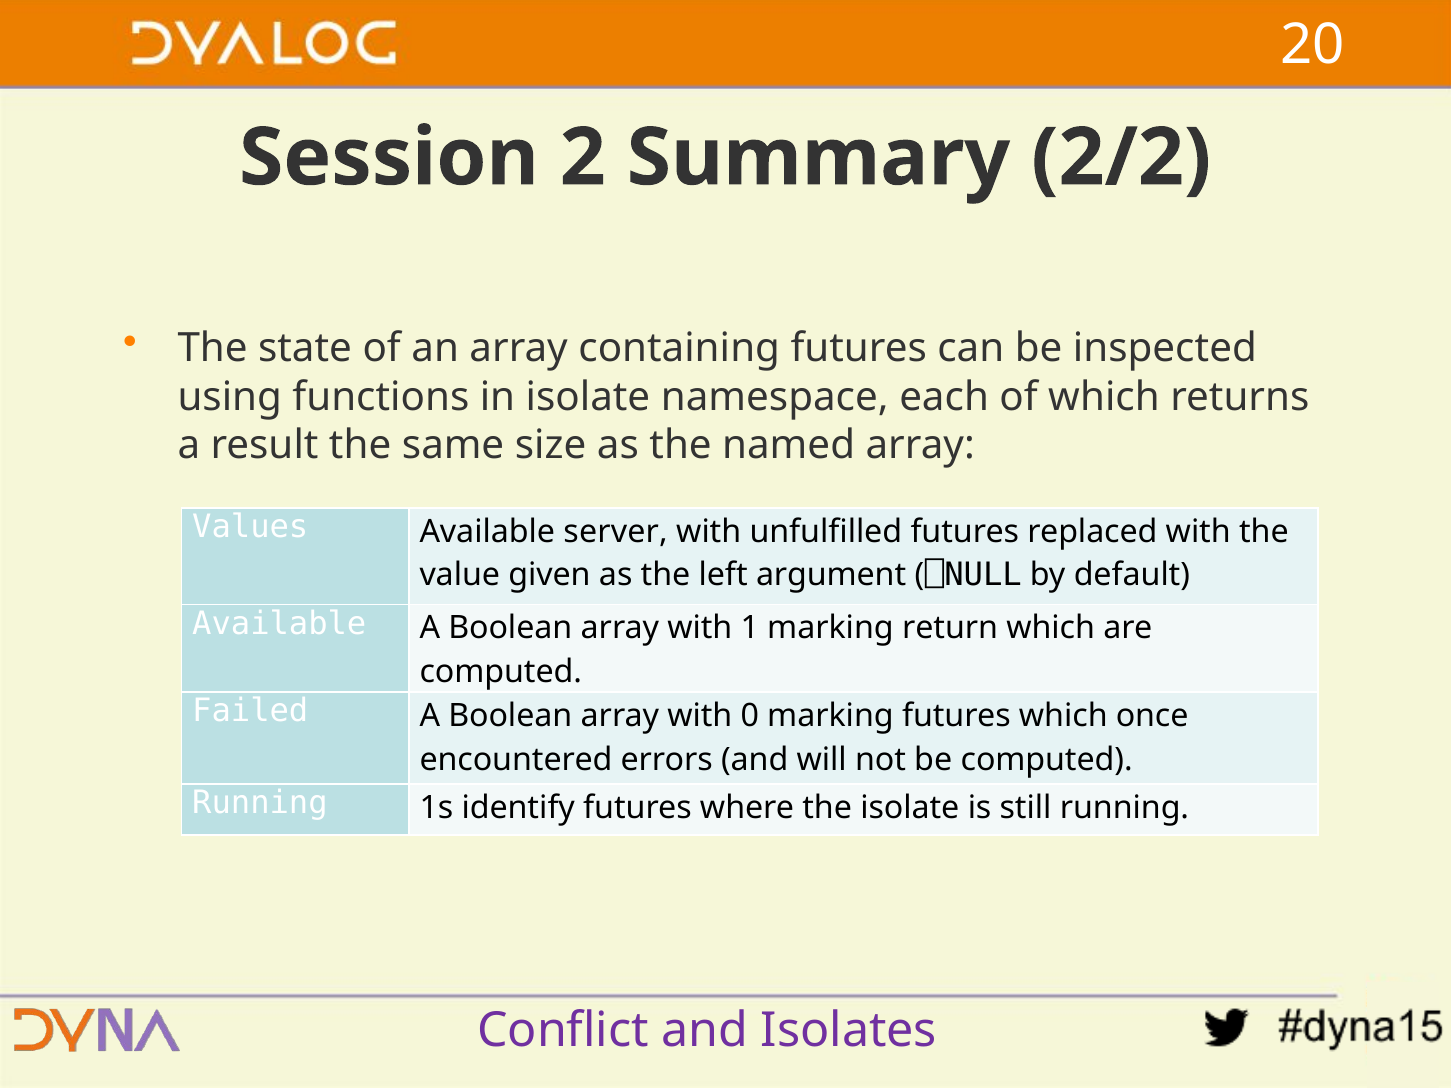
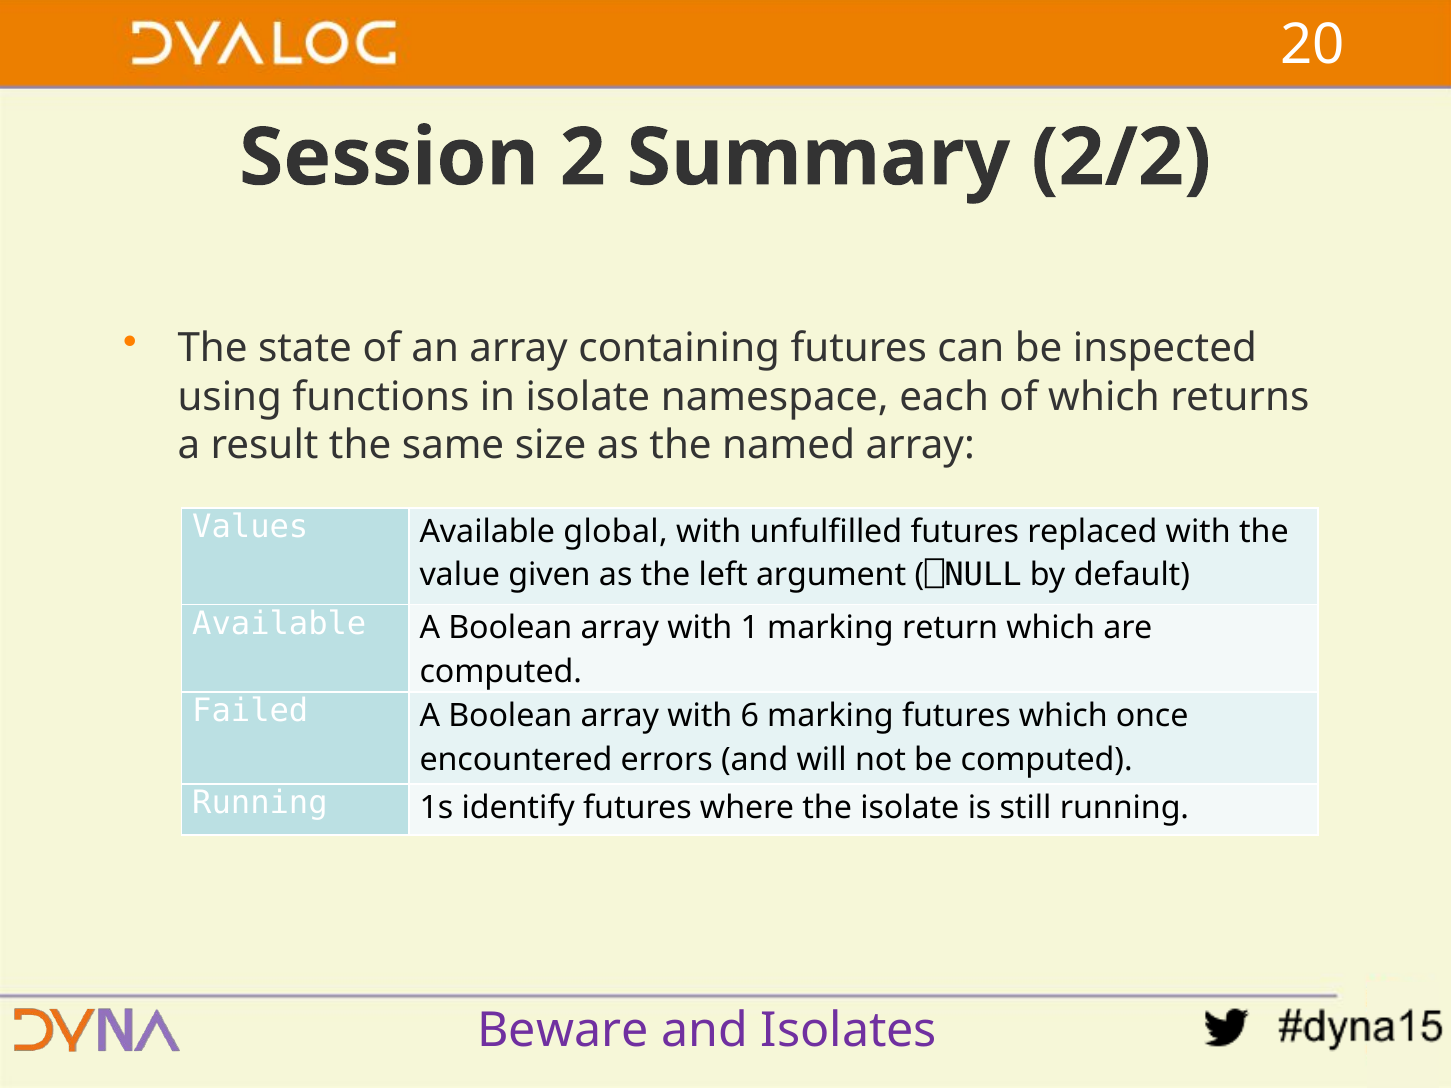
server: server -> global (616, 532)
0: 0 -> 6 (750, 716)
Conflict: Conflict -> Beware (563, 1031)
